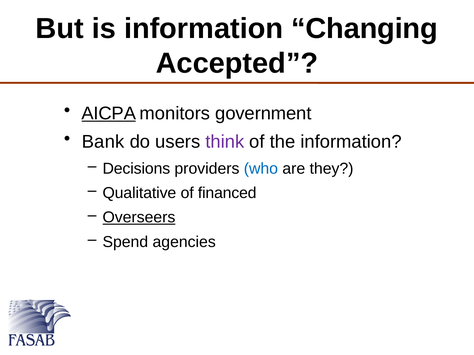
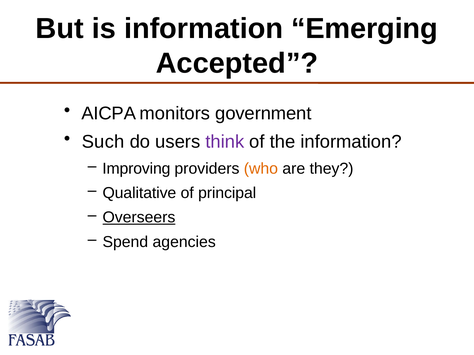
Changing: Changing -> Emerging (364, 29)
AICPA underline: present -> none (109, 113)
Bank: Bank -> Such (103, 142)
Decisions: Decisions -> Improving (136, 169)
who colour: blue -> orange (261, 169)
financed: financed -> principal (227, 193)
